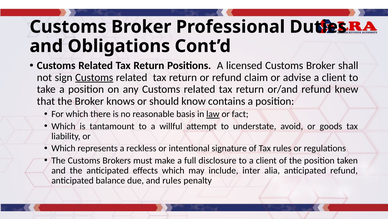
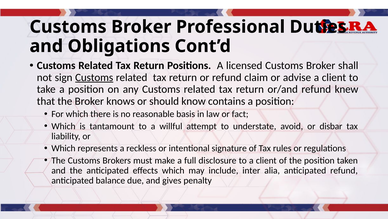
law underline: present -> none (213, 114)
goods: goods -> disbar (331, 126)
and rules: rules -> gives (172, 180)
